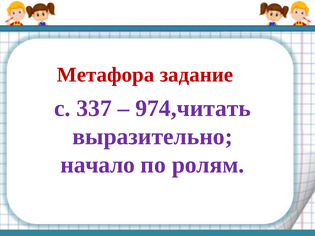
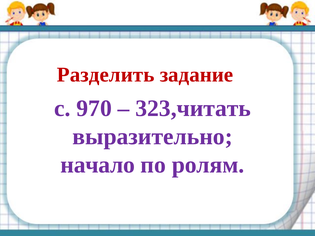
Метафора: Метафора -> Разделить (106, 75)
337: 337 -> 970 (94, 108)
974,читать: 974,читать -> 323,читать (193, 108)
